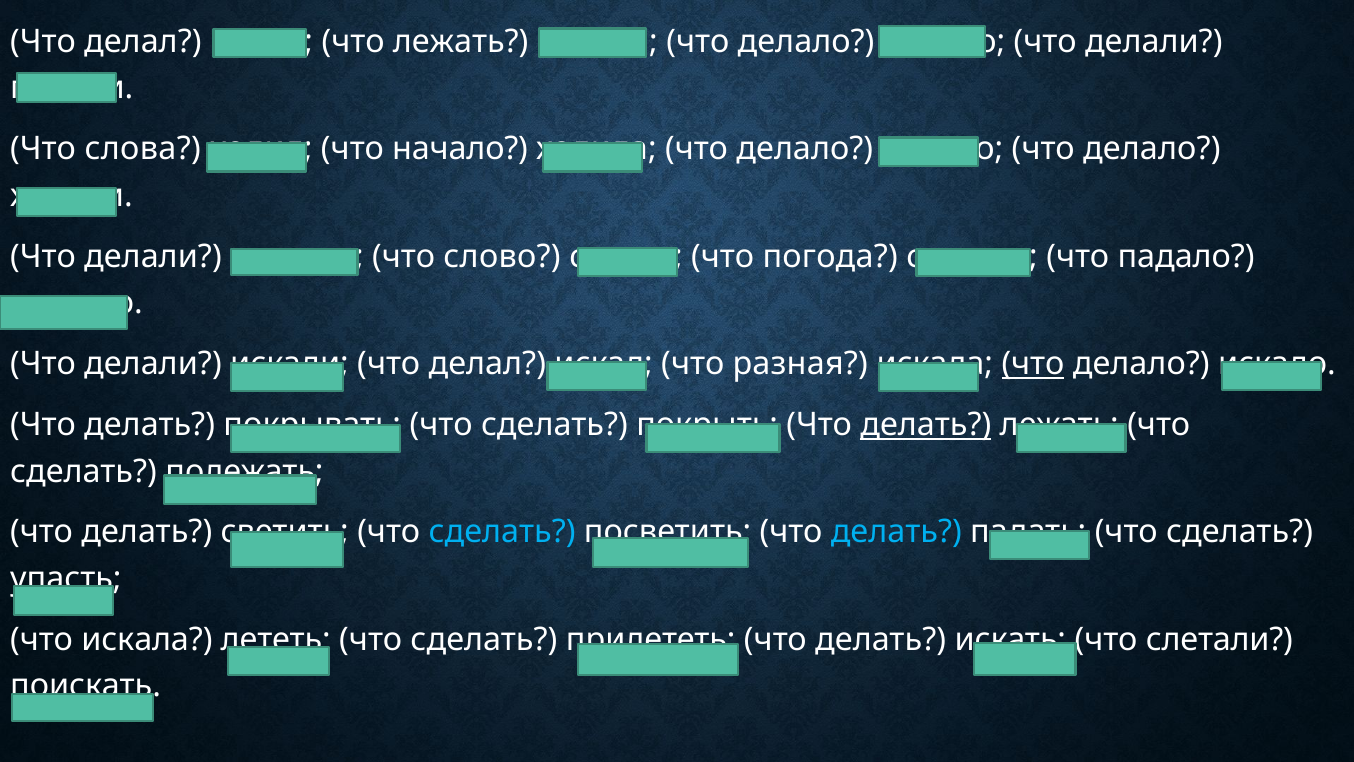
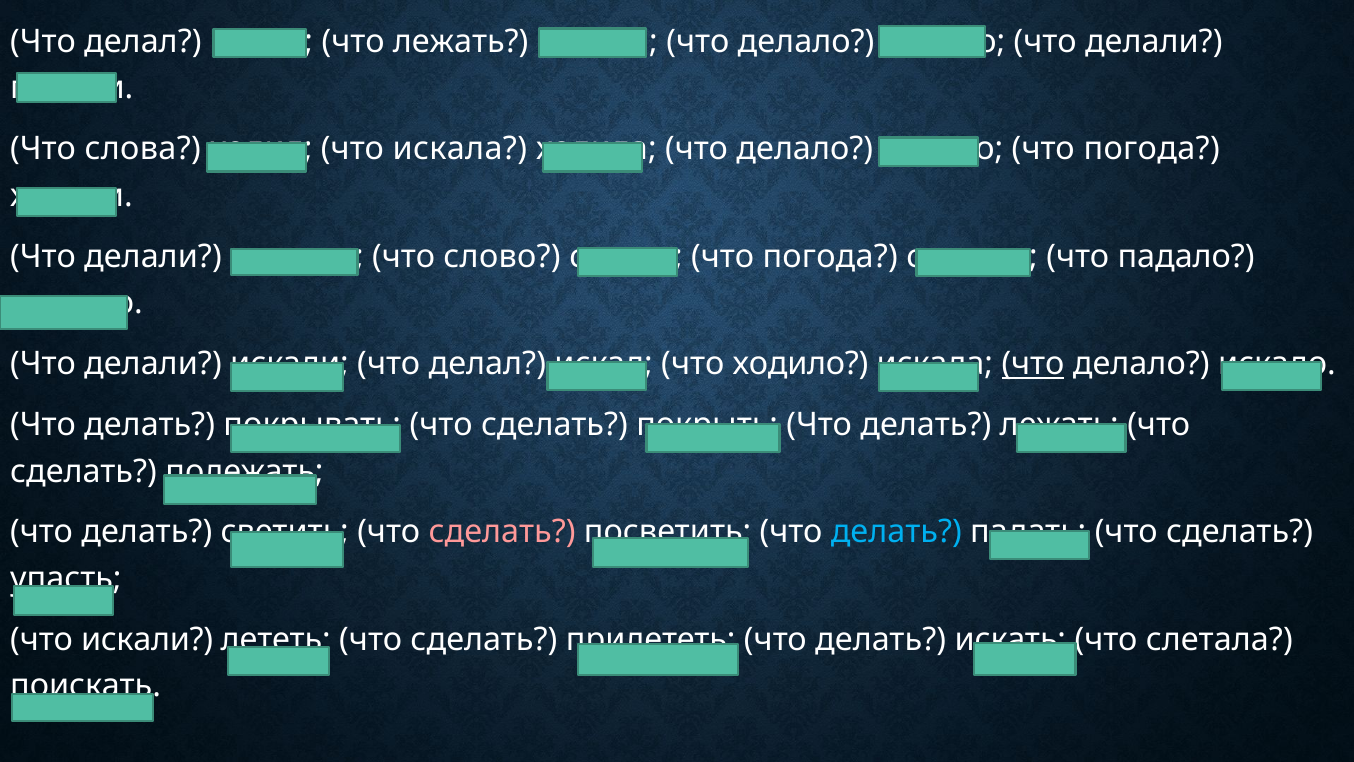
что начало: начало -> искала (460, 149)
делало: делало -> погода (1152, 149)
что разная: разная -> ходило (801, 364)
делать underline: present -> none (926, 424)
сделать colour: light blue -> pink (502, 532)
что искала: искала -> искали (147, 639)
что слетали: слетали -> слетала (1219, 639)
